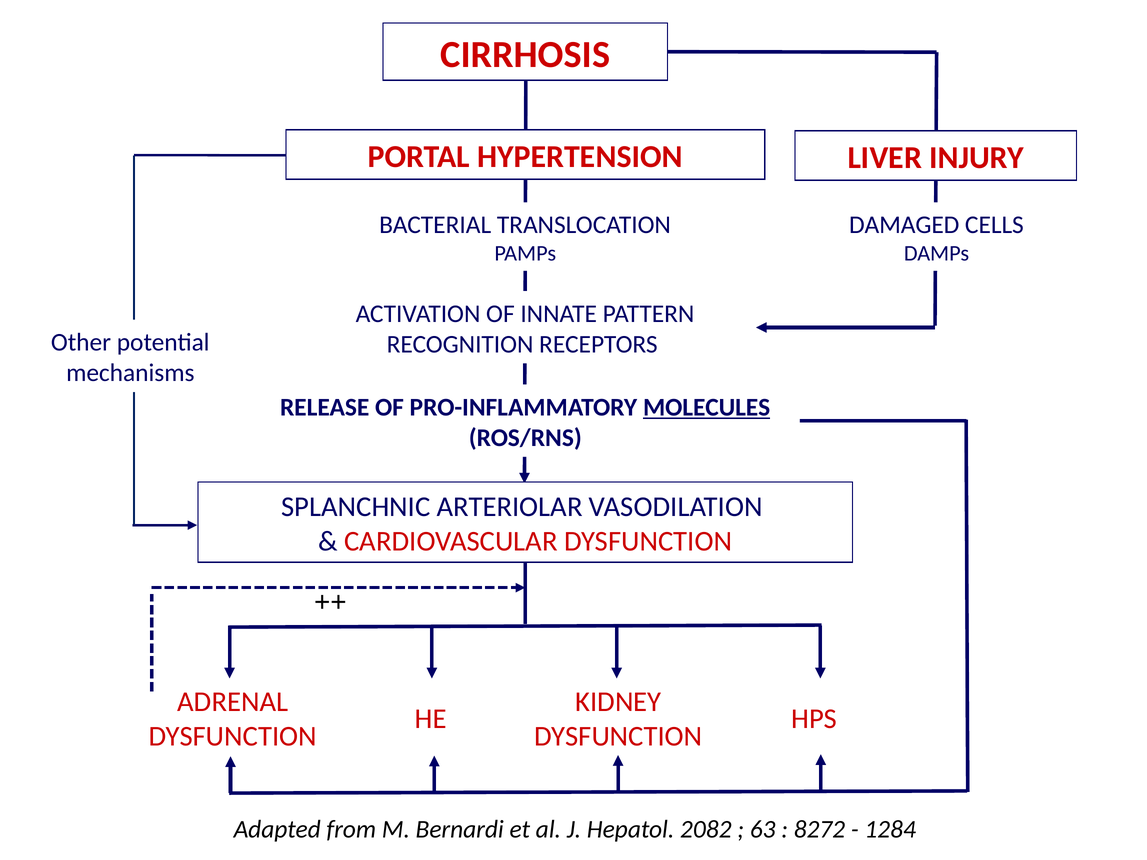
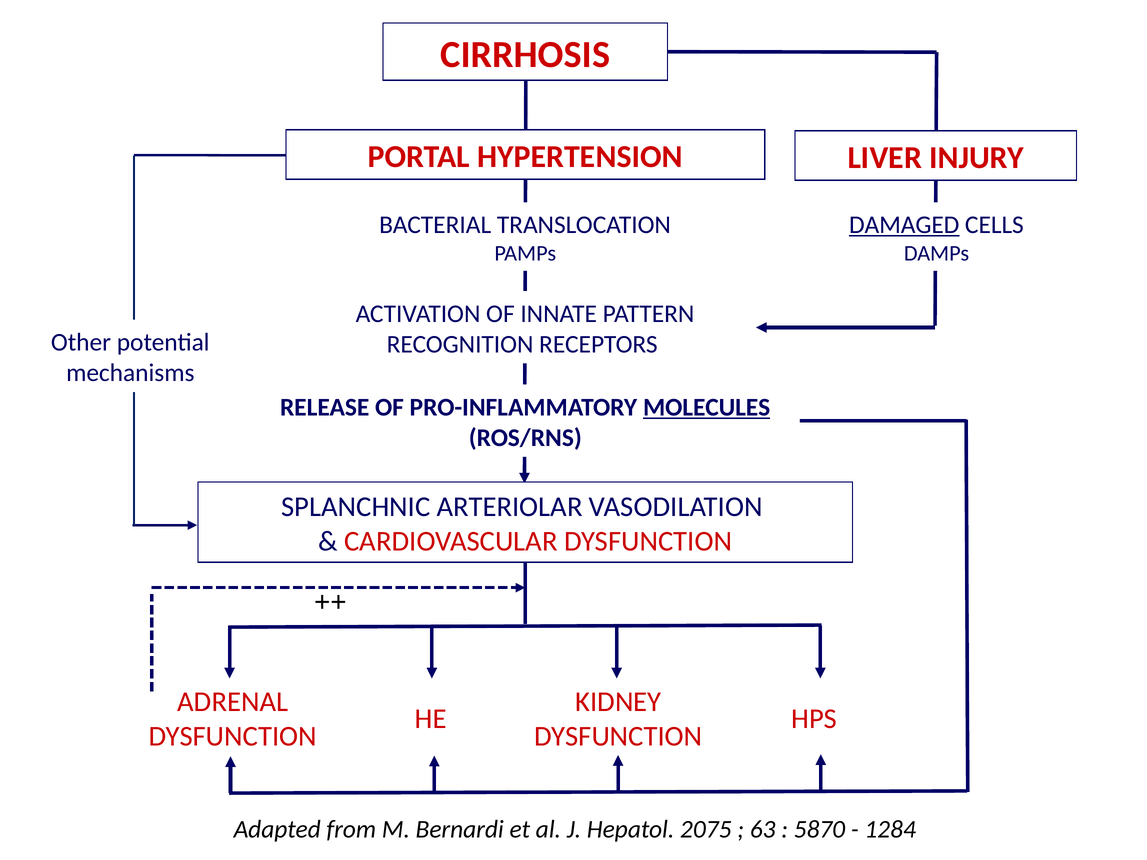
DAMAGED underline: none -> present (904, 225)
2082: 2082 -> 2075 (706, 830)
8272: 8272 -> 5870 (819, 830)
